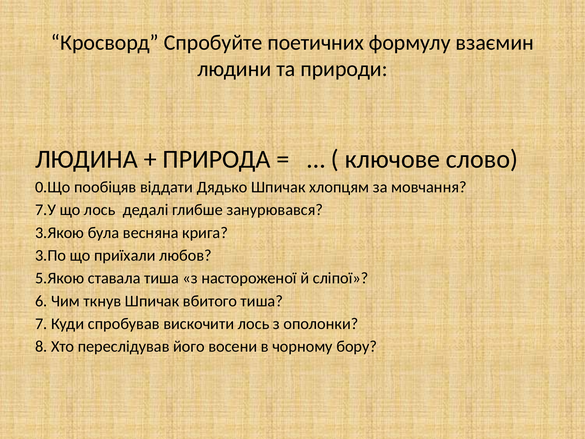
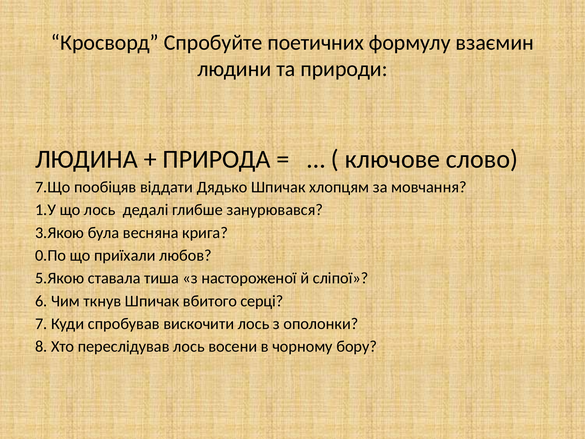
0.Що: 0.Що -> 7.Що (53, 187)
7.У: 7.У -> 1.У (46, 210)
3.По: 3.По -> 0.По (51, 255)
вбитого тиша: тиша -> серці (262, 301)
переслідував його: його -> лось (189, 346)
